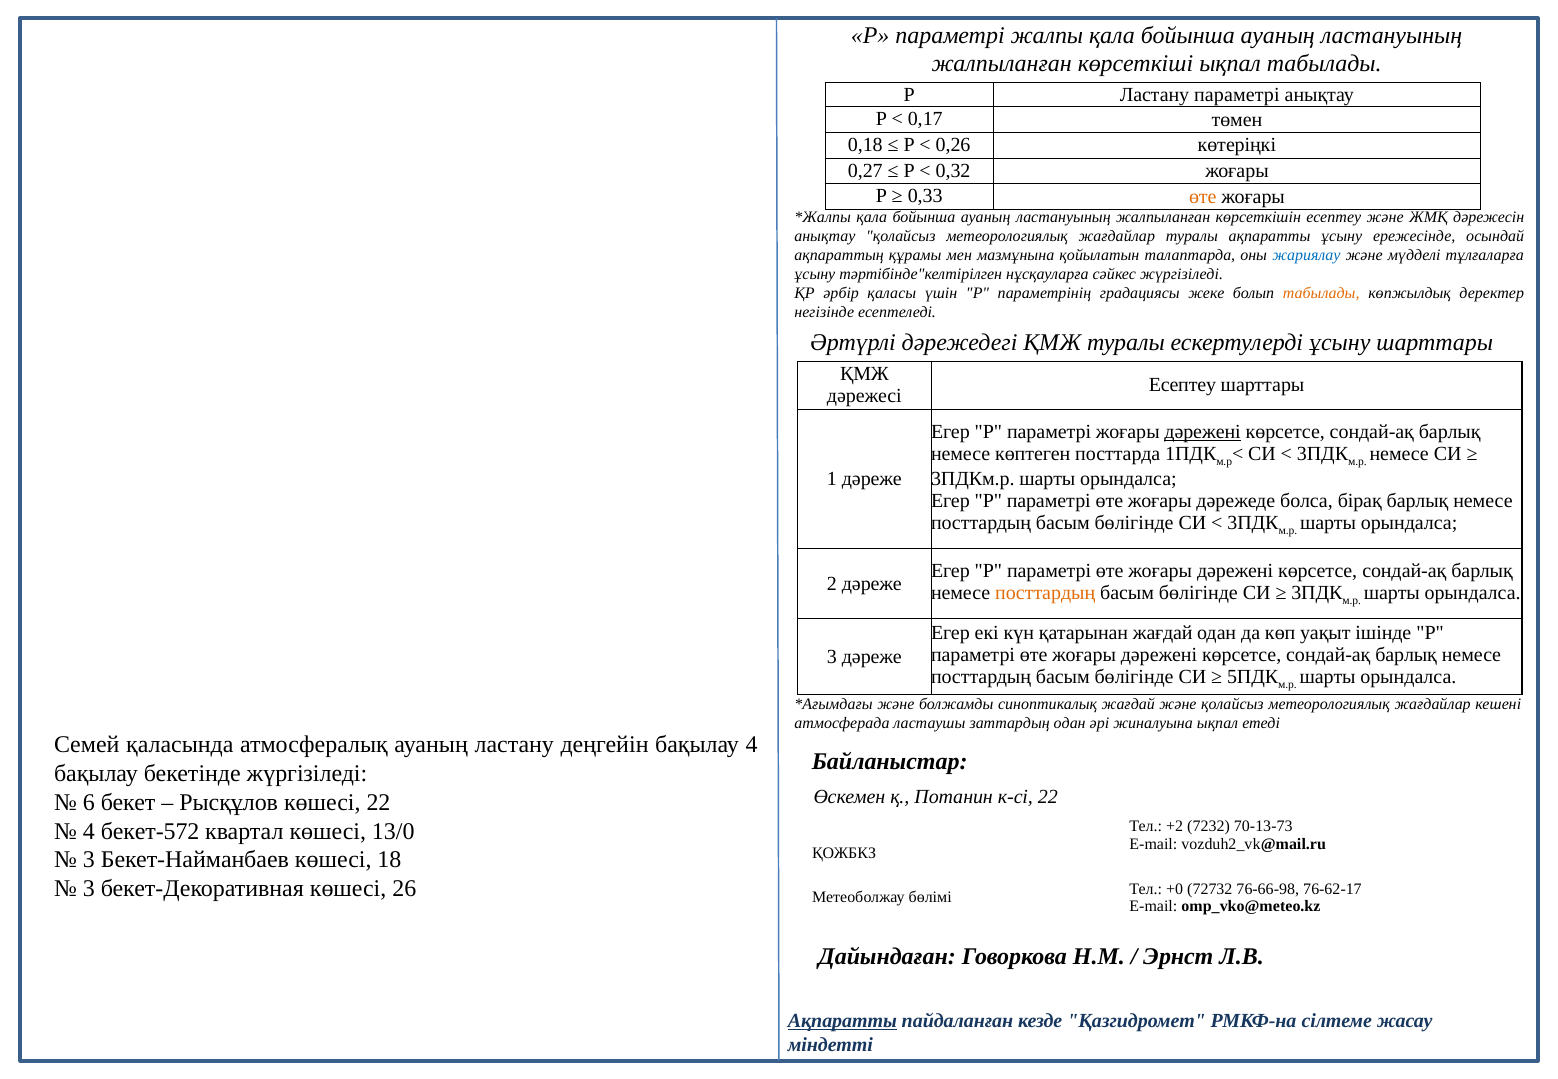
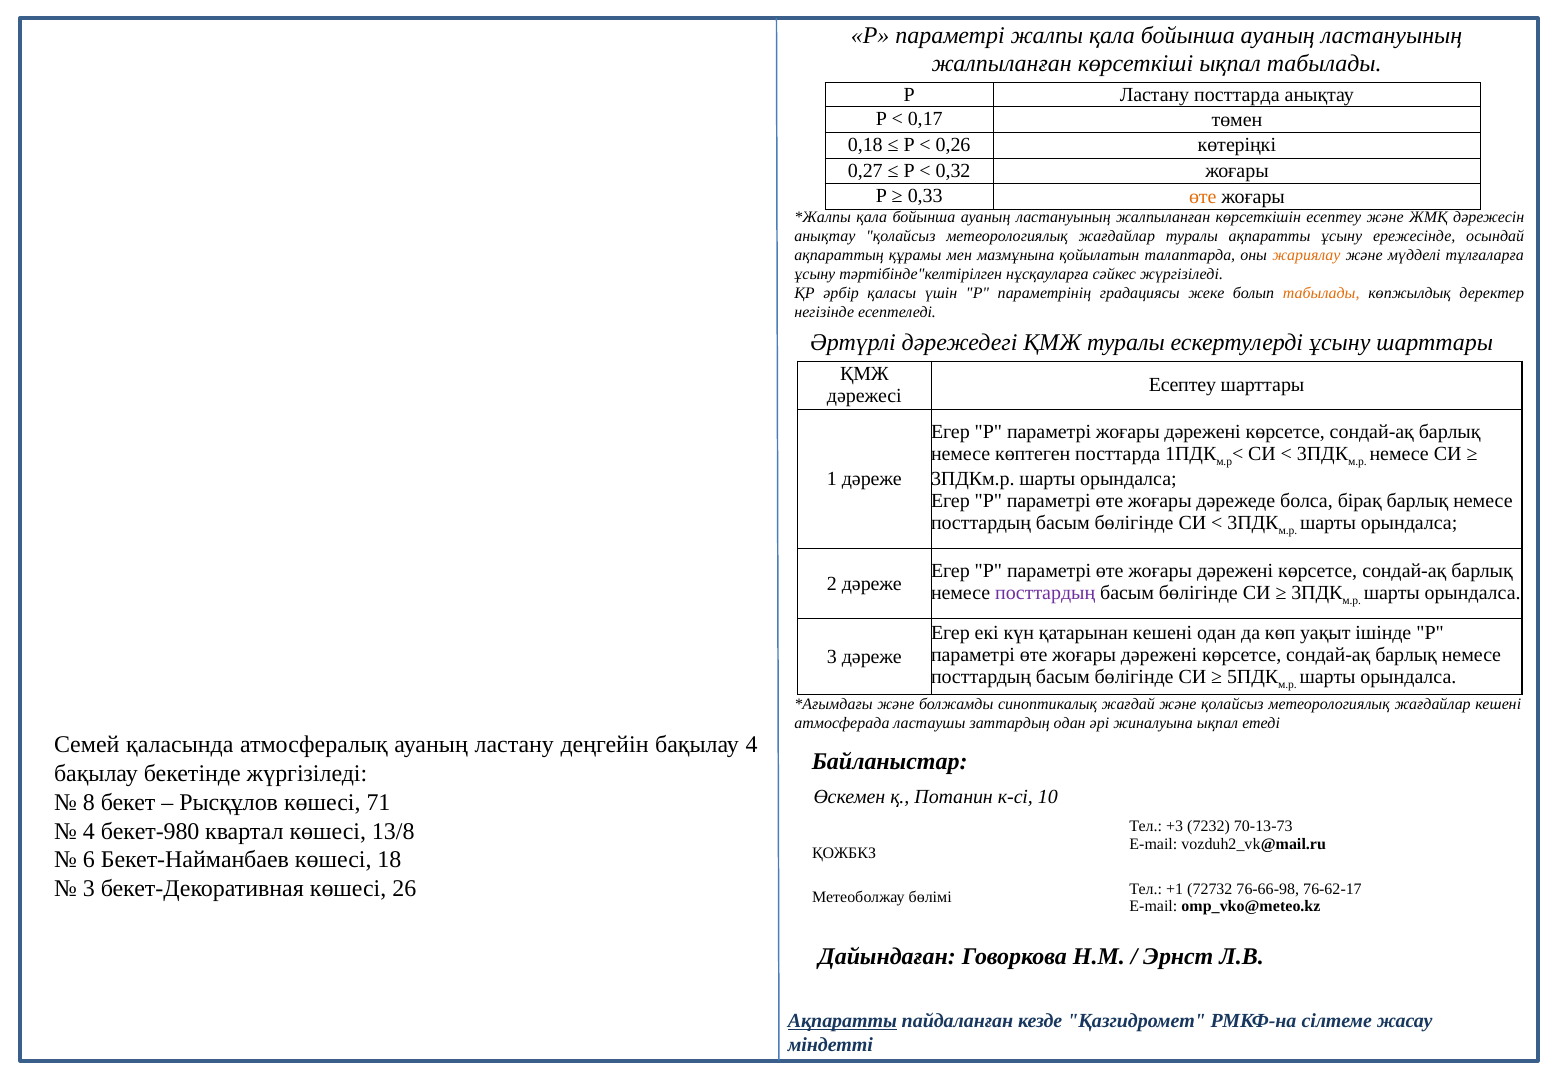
Ластану параметрі: параметрі -> посттарда (1237, 95)
жариялау colour: blue -> orange (1306, 255)
дәрежені underline: present -> none (1203, 432)
посттардың colour: orange -> purple (1045, 593)
қатарынан жағдай: жағдай -> кешені (1163, 633)
к-сі 22: 22 -> 10 (1048, 797)
6: 6 -> 8 (89, 802)
көшесі 22: 22 -> 71 (378, 802)
+2: +2 -> +3 (1175, 826)
бекет-572: бекет-572 -> бекет-980 (150, 831)
13/0: 13/0 -> 13/8 (393, 831)
3: 3 -> 6 (89, 860)
+0: +0 -> +1 (1175, 888)
